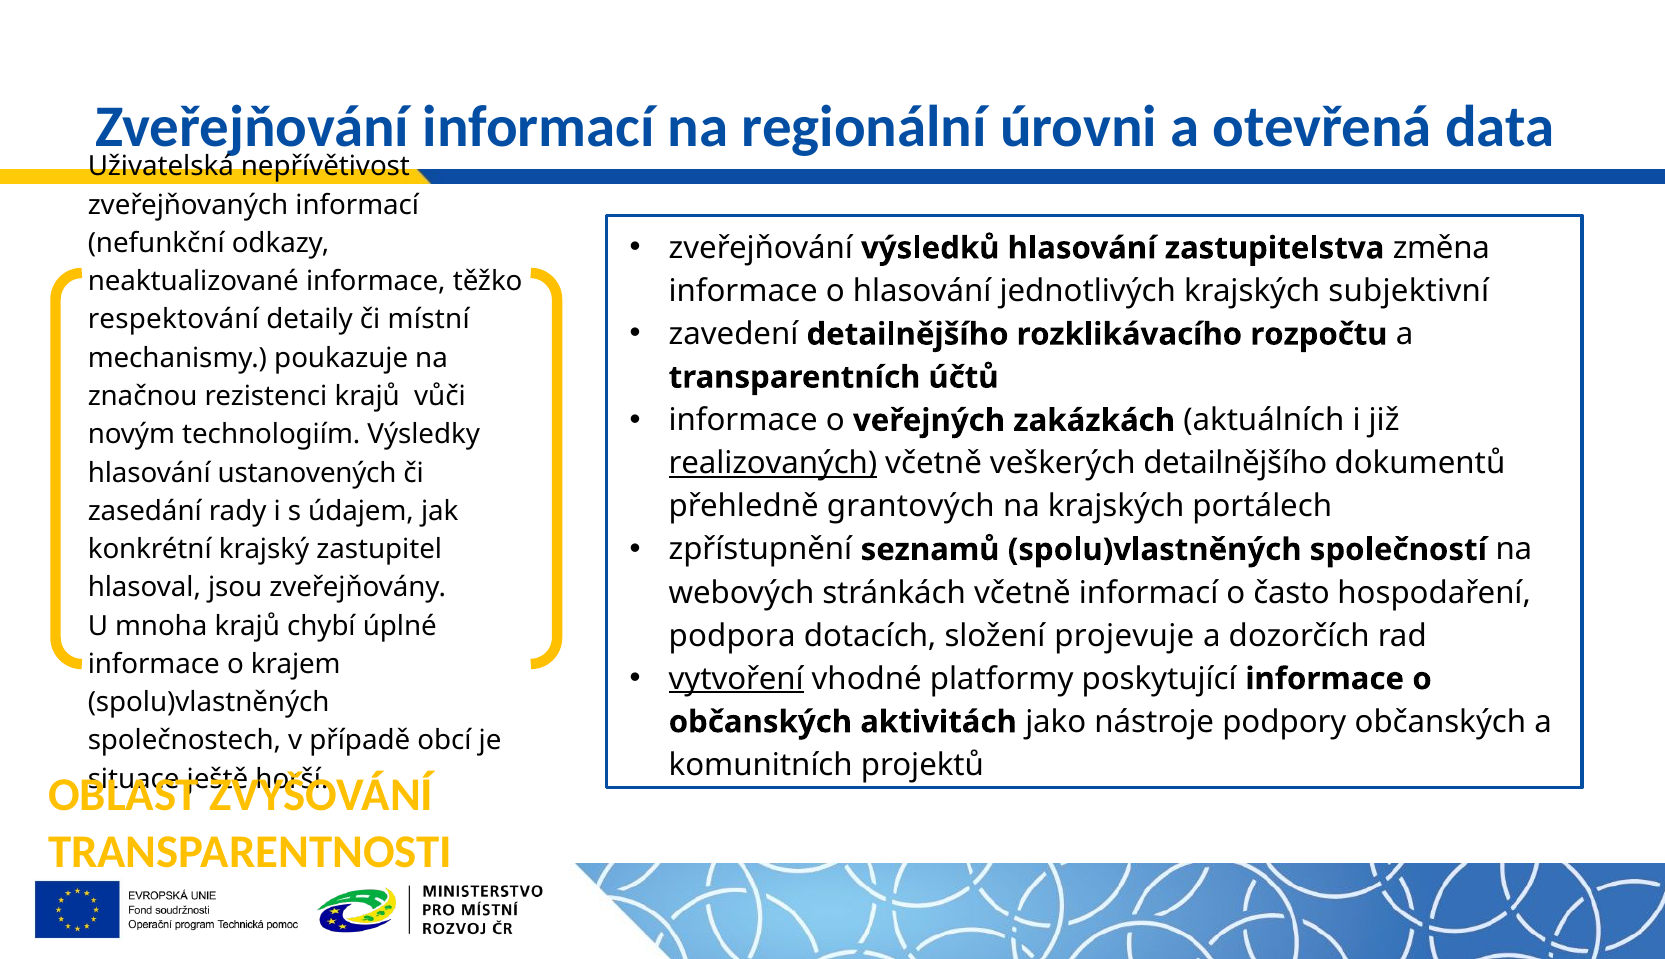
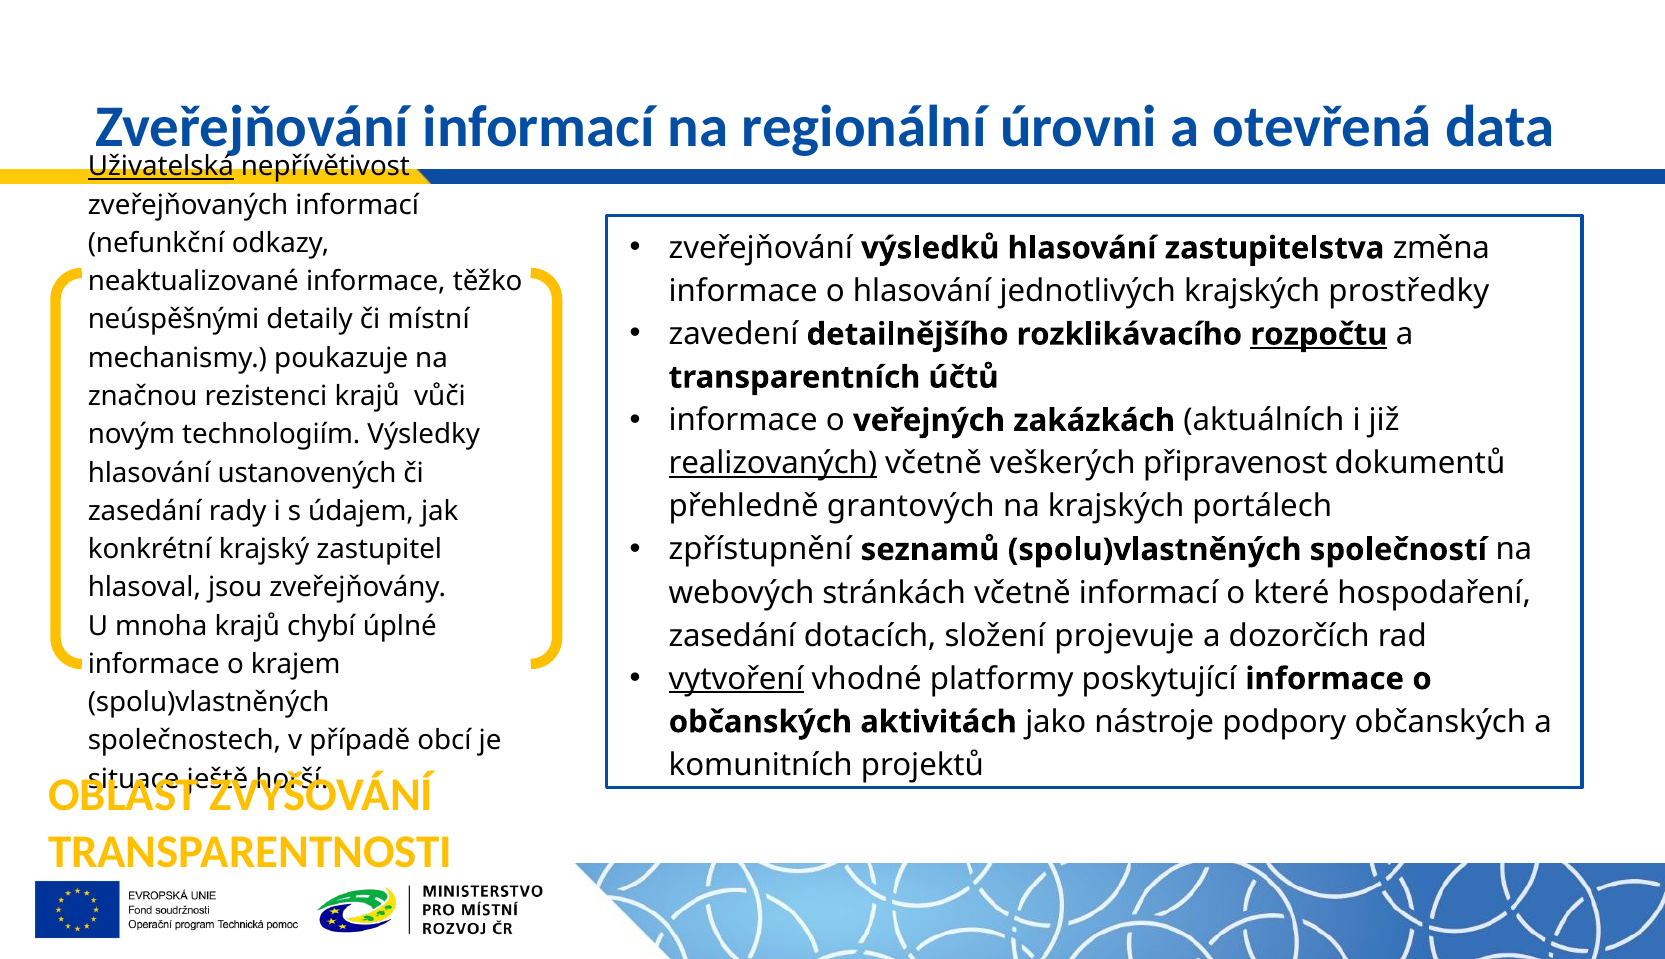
Uživatelská underline: none -> present (161, 167)
subjektivní: subjektivní -> prostředky (1409, 291)
respektování: respektování -> neúspěšnými (174, 320)
rozpočtu underline: none -> present (1319, 334)
veškerých detailnějšího: detailnějšího -> připravenost (1235, 464)
často: často -> které (1291, 593)
podpora: podpora -> zasedání (732, 636)
